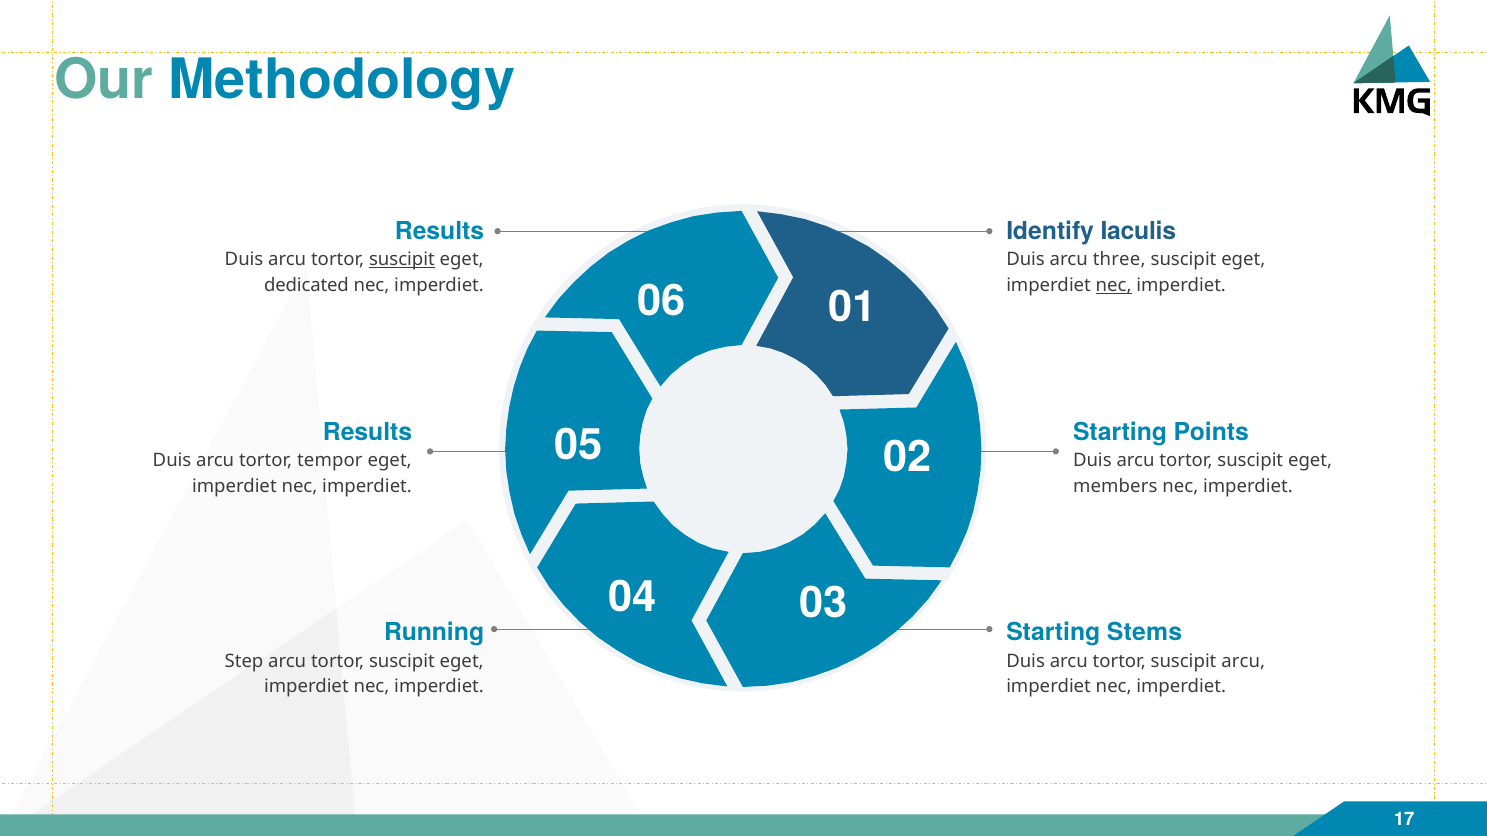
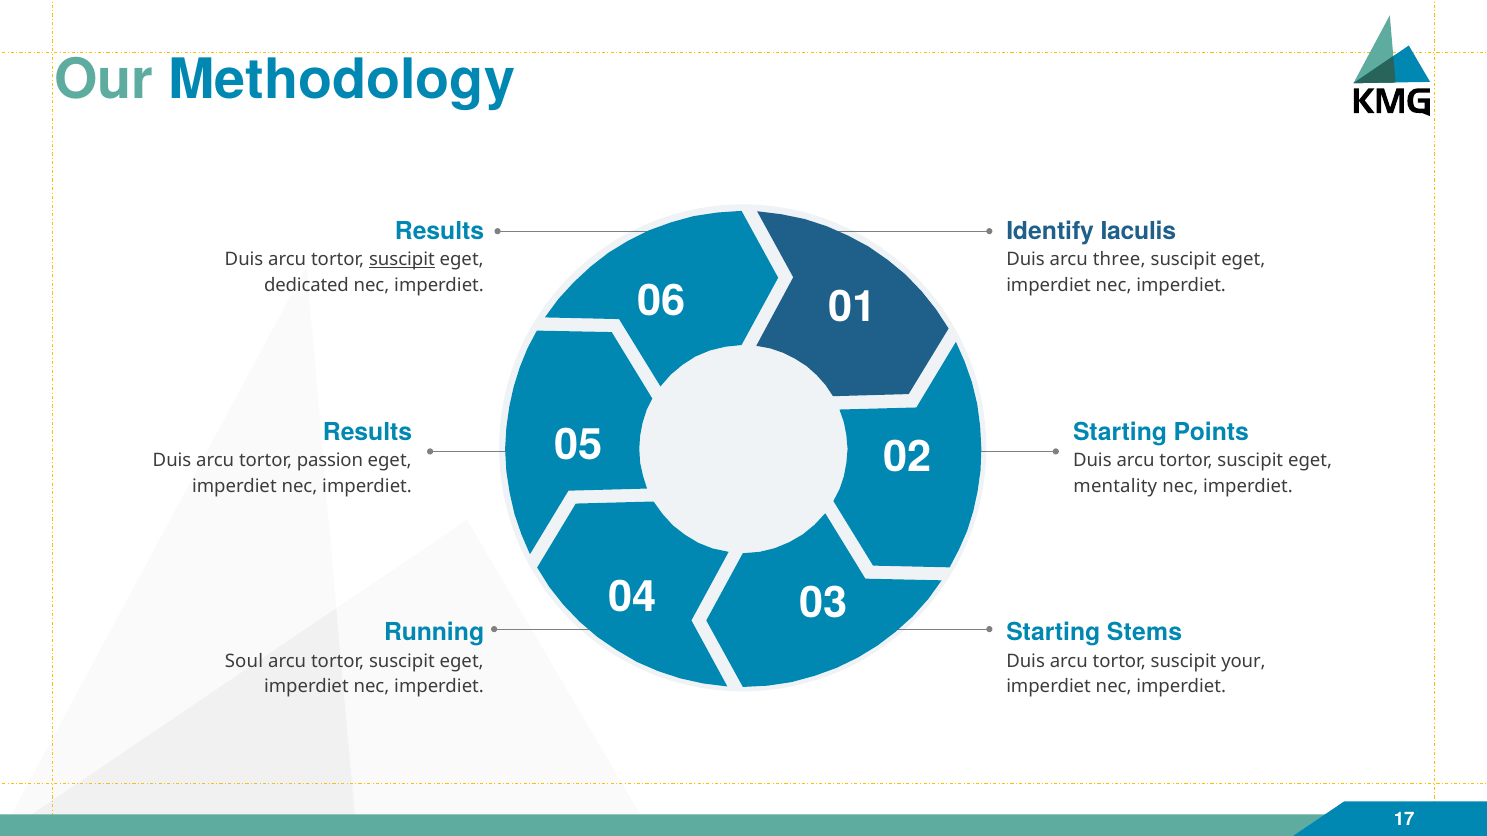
nec underline: present -> none (1114, 285)
tempor: tempor -> passion (330, 461)
members: members -> mentality (1115, 486)
Step: Step -> Soul (244, 662)
suscipit arcu: arcu -> your (1243, 662)
